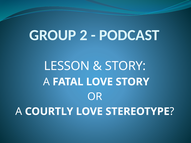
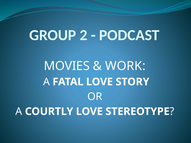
LESSON: LESSON -> MOVIES (67, 66)
STORY: STORY -> WORK (125, 66)
